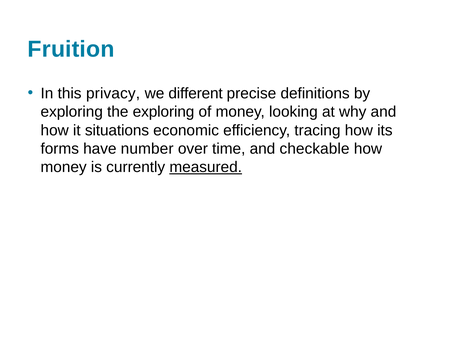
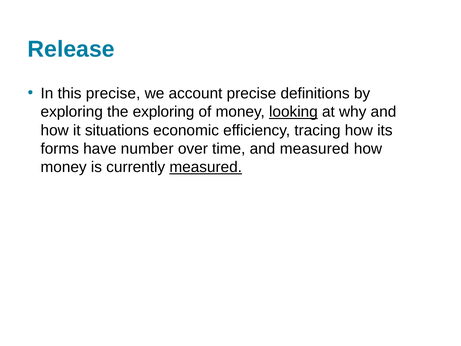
Fruition: Fruition -> Release (71, 49)
this privacy: privacy -> precise (113, 93)
different: different -> account (195, 93)
looking underline: none -> present (293, 112)
and checkable: checkable -> measured (314, 149)
